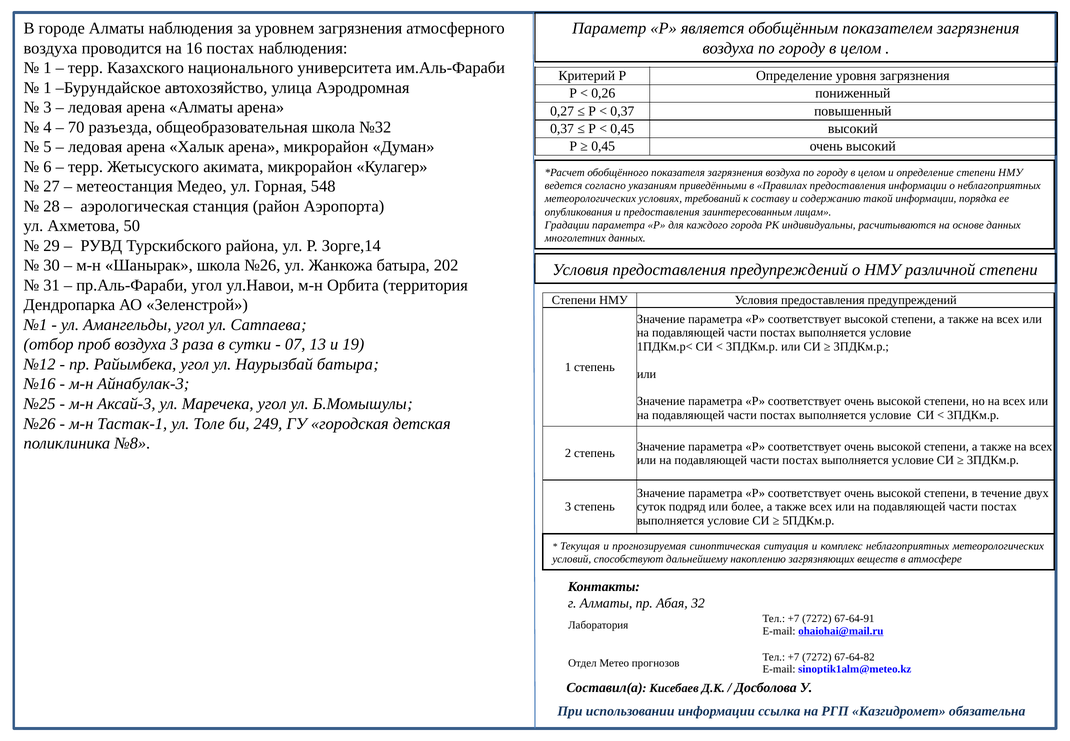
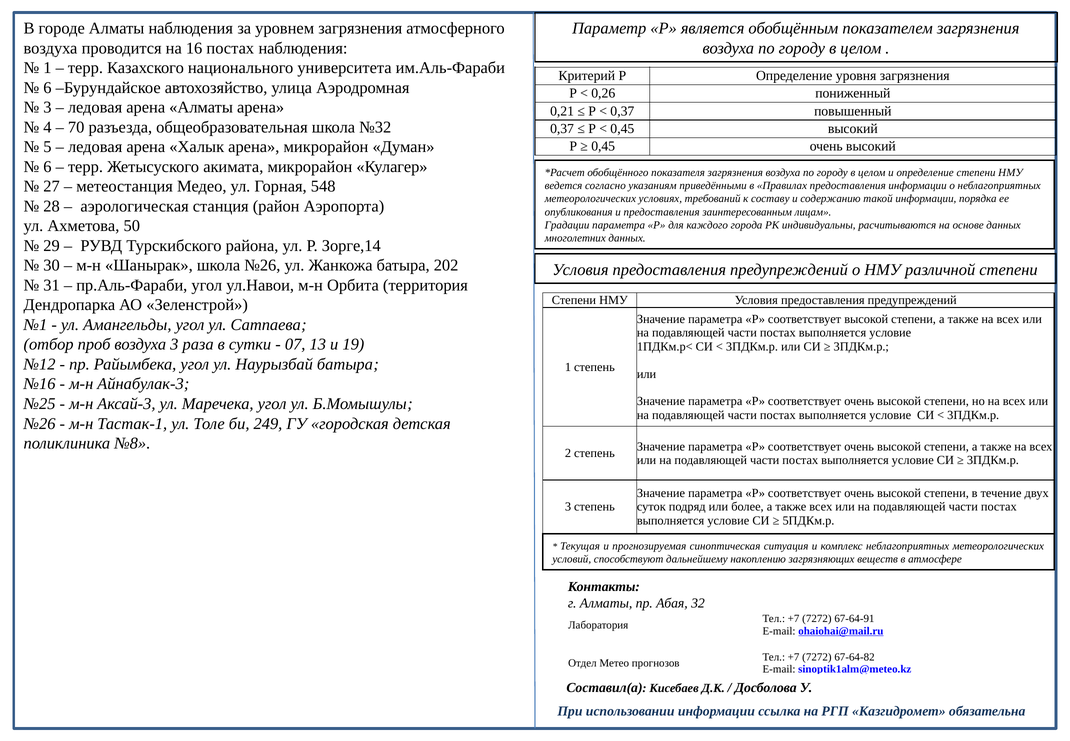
1: 1 -> 6 (47, 88)
0,27: 0,27 -> 0,21 (562, 111)
